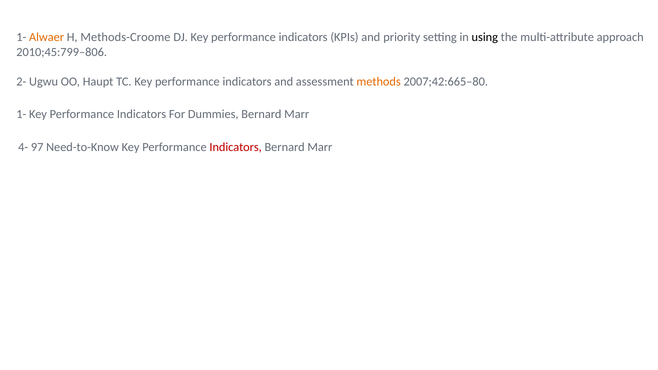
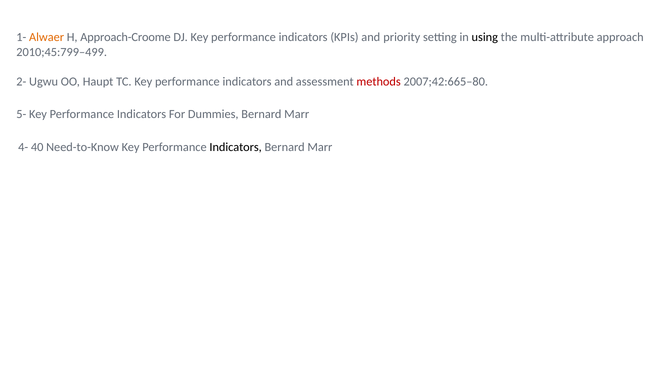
Methods-Croome: Methods-Croome -> Approach-Croome (126, 37)
2010;45:799–806: 2010;45:799–806 -> 2010;45:799–499 (62, 52)
methods colour: orange -> red (379, 82)
1-: 1- -> 5- (21, 114)
97: 97 -> 40 (37, 147)
Indicators colour: red -> black (236, 147)
